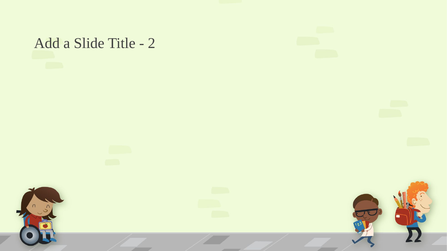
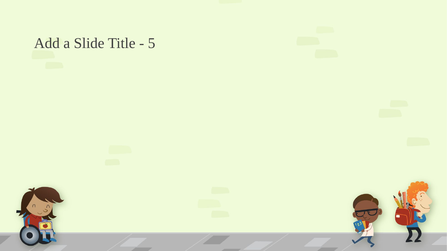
2: 2 -> 5 (152, 43)
